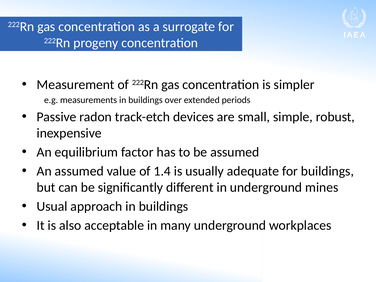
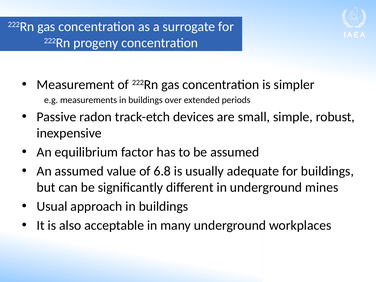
1.4: 1.4 -> 6.8 (162, 171)
